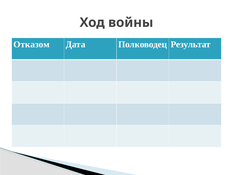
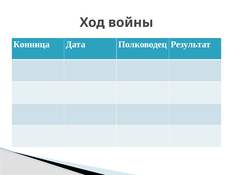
Отказом: Отказом -> Конница (32, 44)
